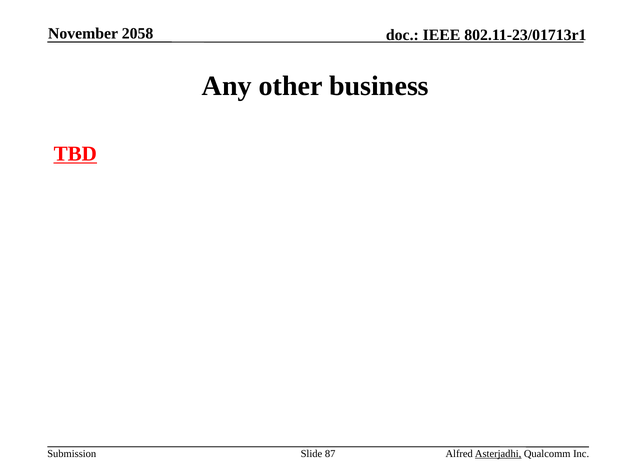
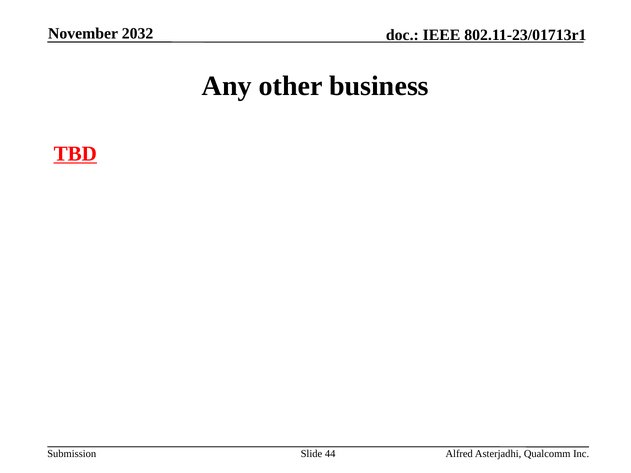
2058: 2058 -> 2032 (138, 33)
87: 87 -> 44 (330, 454)
Asterjadhi underline: present -> none (498, 454)
